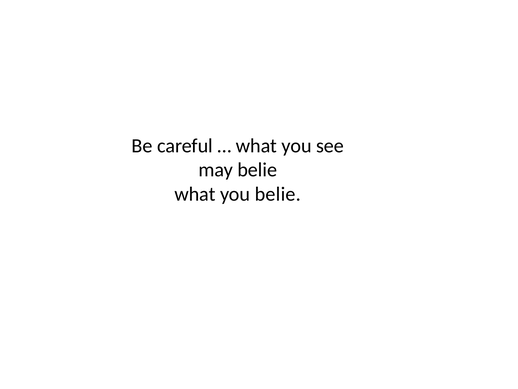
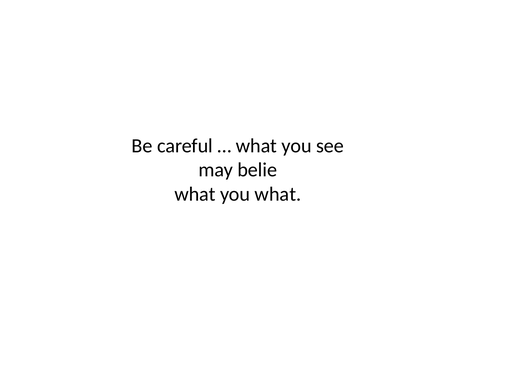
you belie: belie -> what (278, 194)
